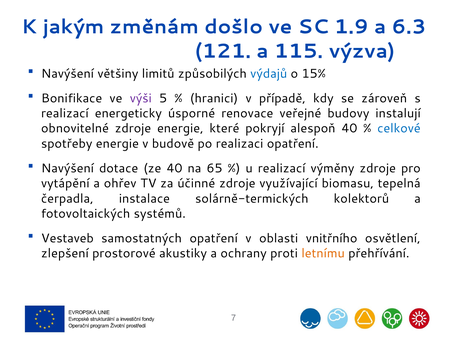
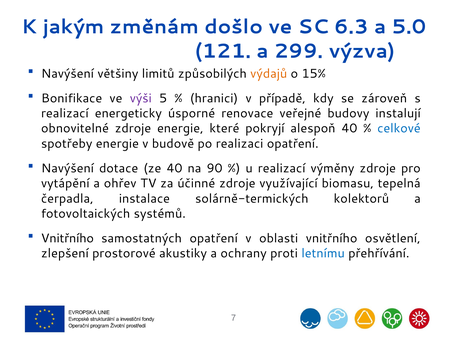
1.9: 1.9 -> 6.3 (351, 27)
6.3: 6.3 -> 5.0 (409, 27)
115: 115 -> 299 (299, 51)
výdajů colour: blue -> orange (269, 74)
65: 65 -> 90 (215, 169)
Vestaveb: Vestaveb -> Vnitřního (67, 239)
letnímu colour: orange -> blue (323, 254)
